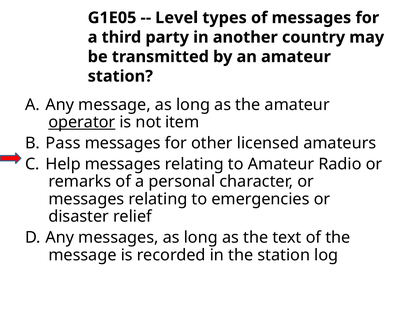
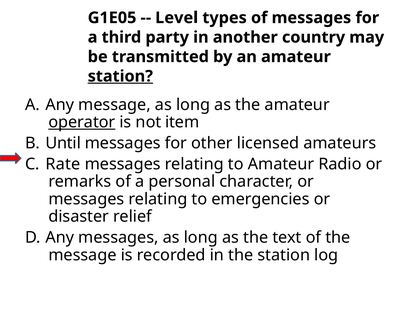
station underline: none -> present (120, 76)
Pass: Pass -> Until (63, 143)
Help: Help -> Rate (63, 164)
